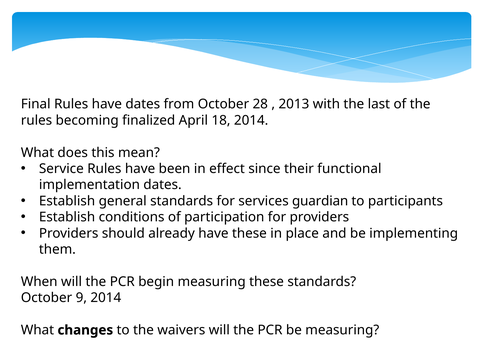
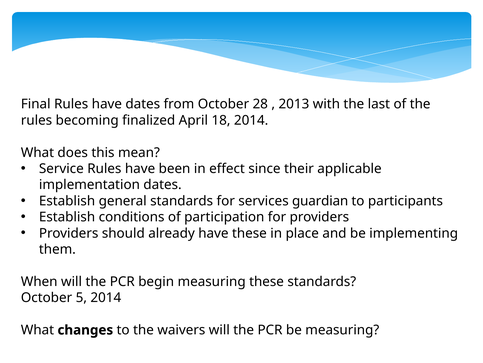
functional: functional -> applicable (349, 168)
9: 9 -> 5 (81, 297)
